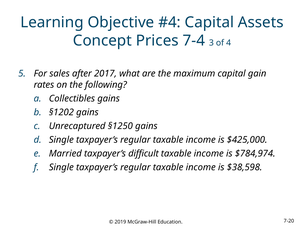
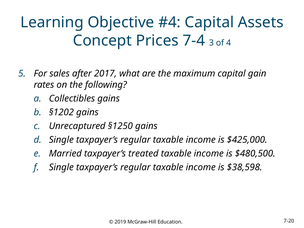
difficult: difficult -> treated (143, 154)
$784,974: $784,974 -> $480,500 (255, 154)
